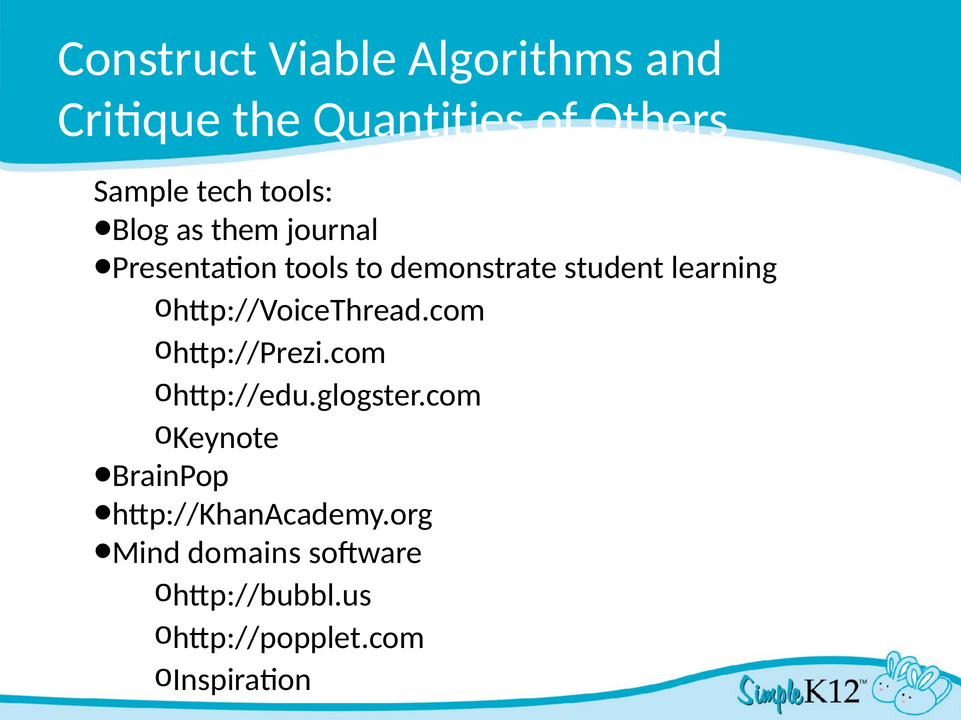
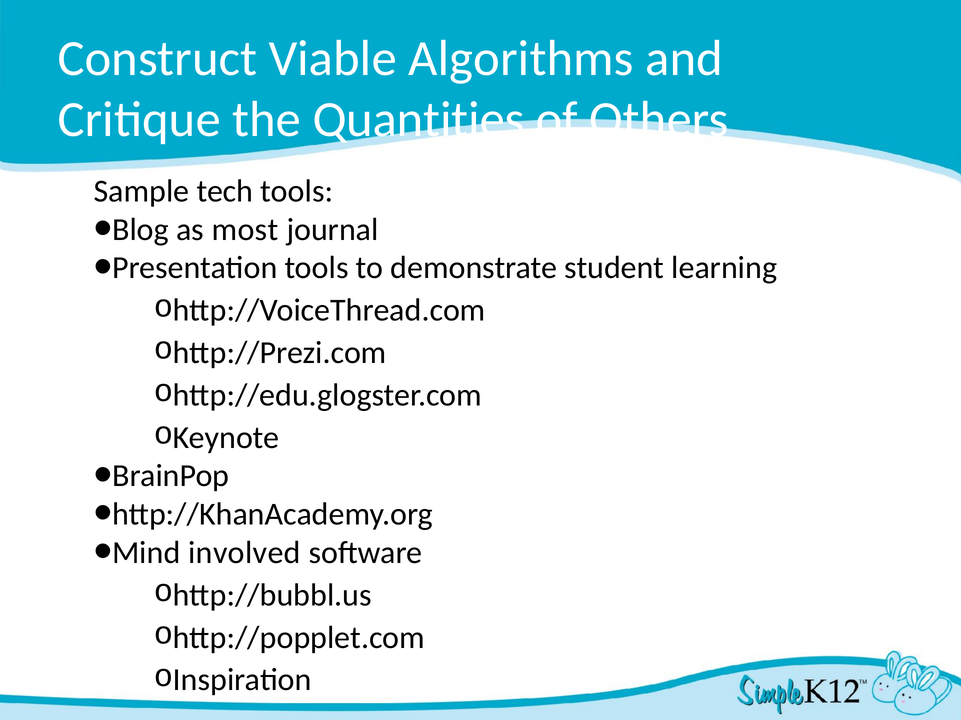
them: them -> most (245, 230)
domains: domains -> involved (244, 553)
